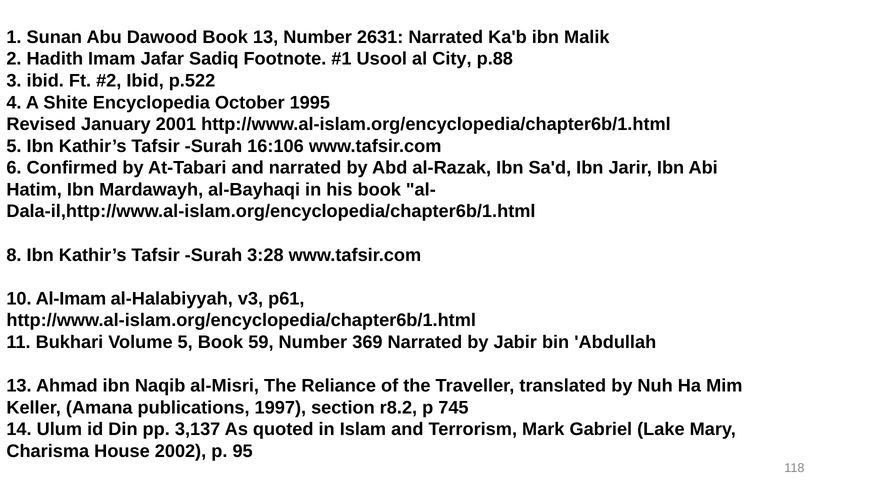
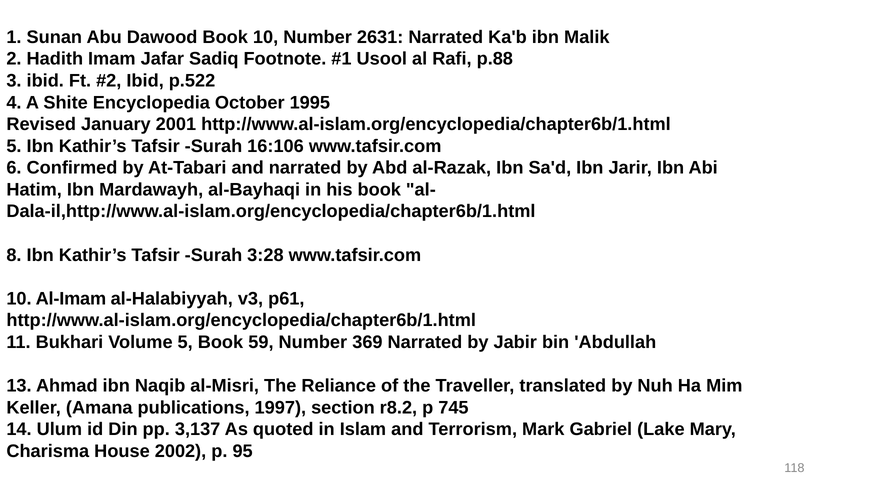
Book 13: 13 -> 10 (266, 37)
City: City -> Rafi (452, 59)
